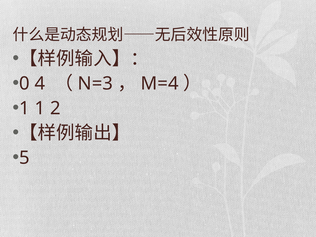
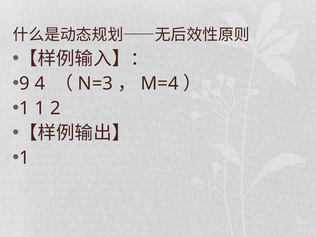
0: 0 -> 9 (24, 84)
5: 5 -> 1 (24, 158)
